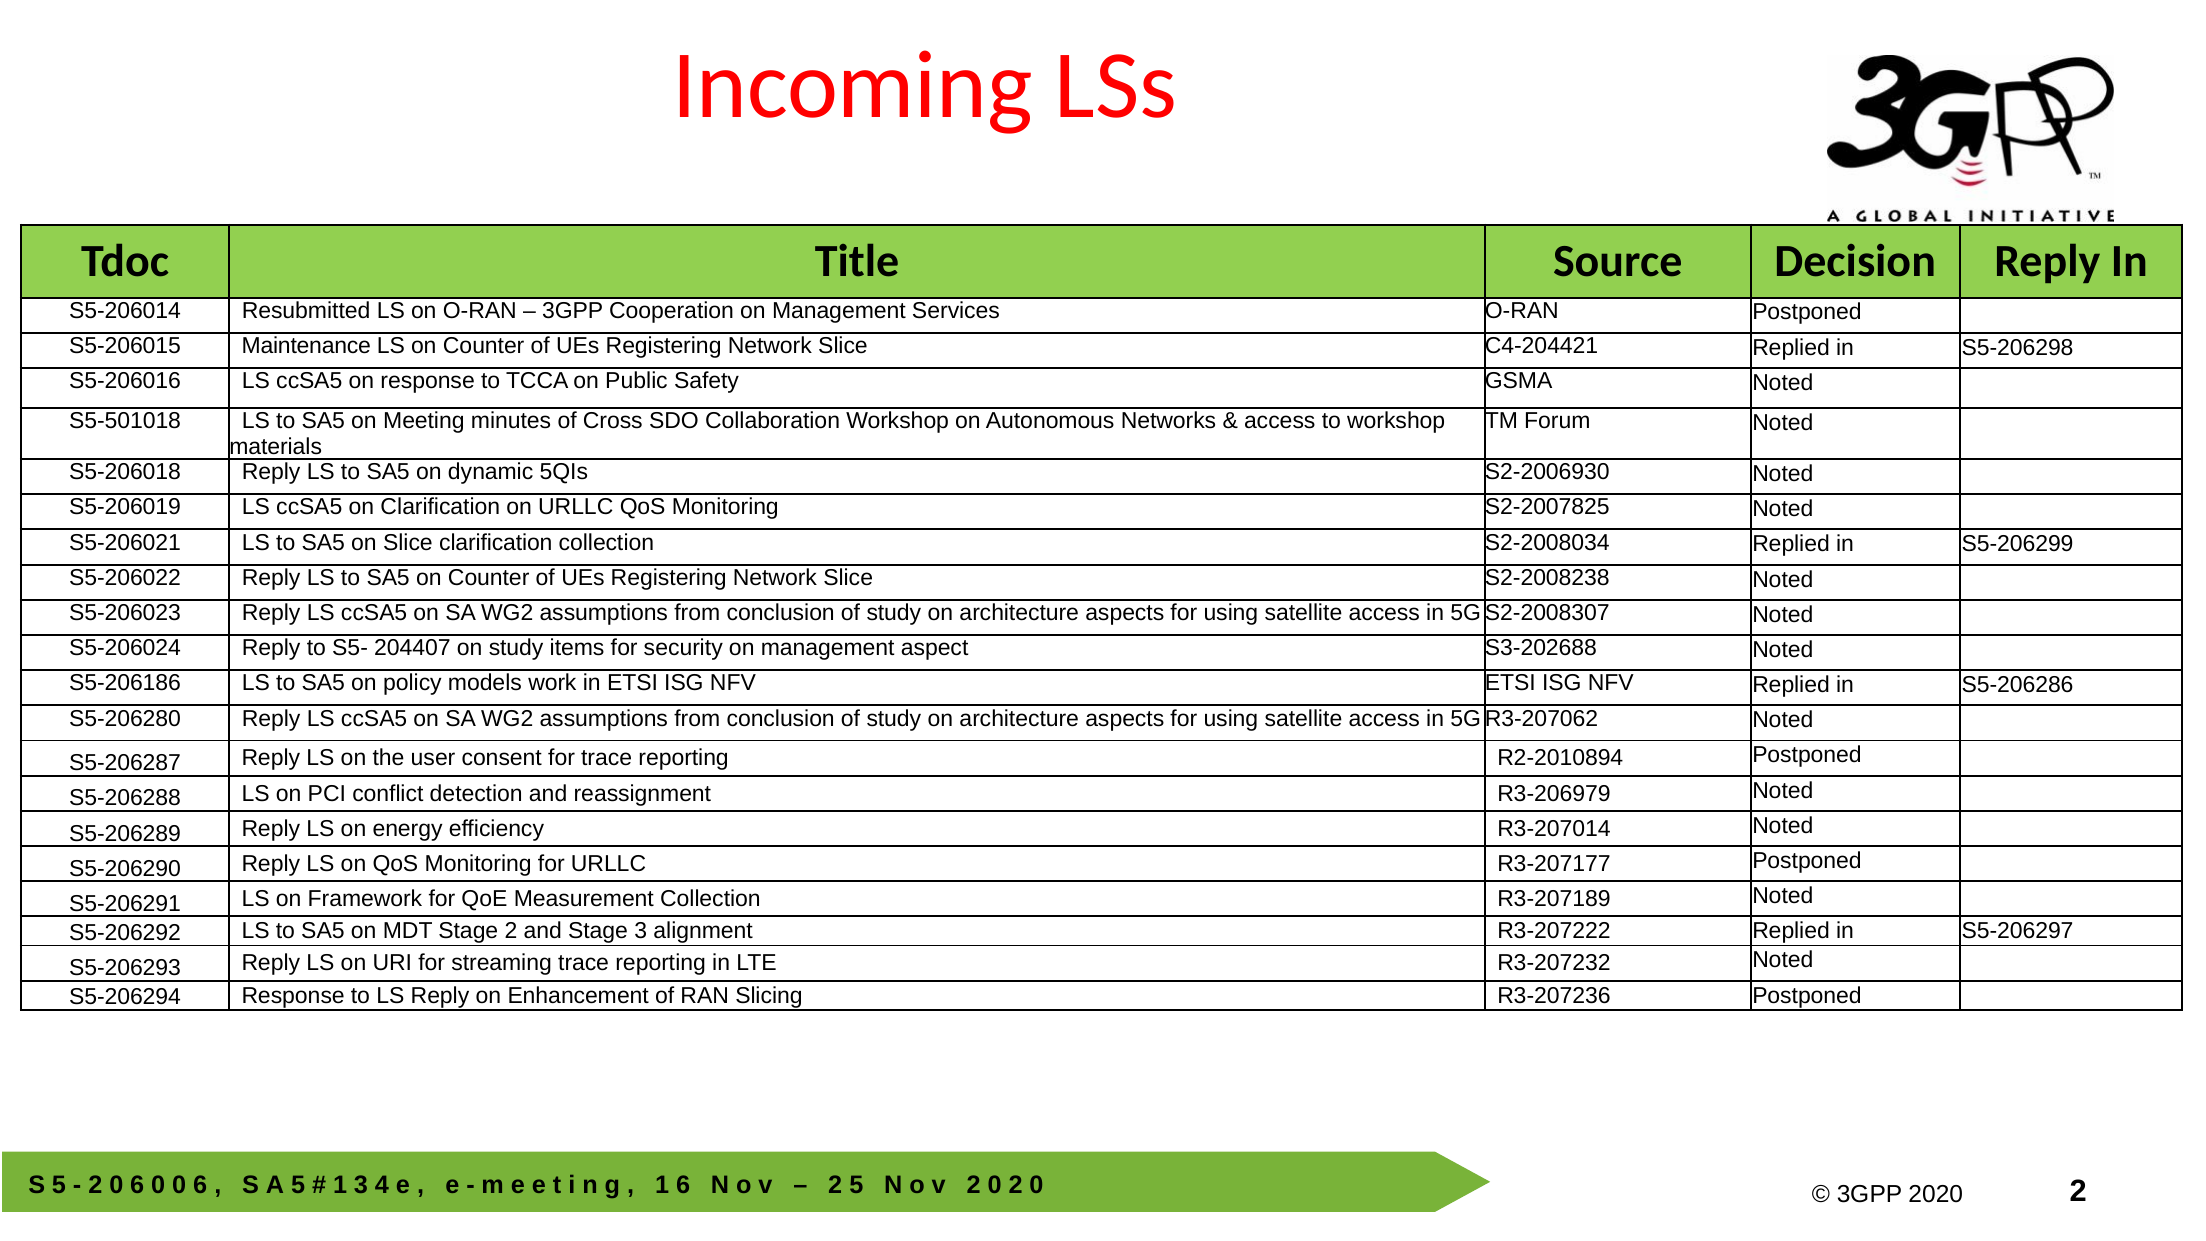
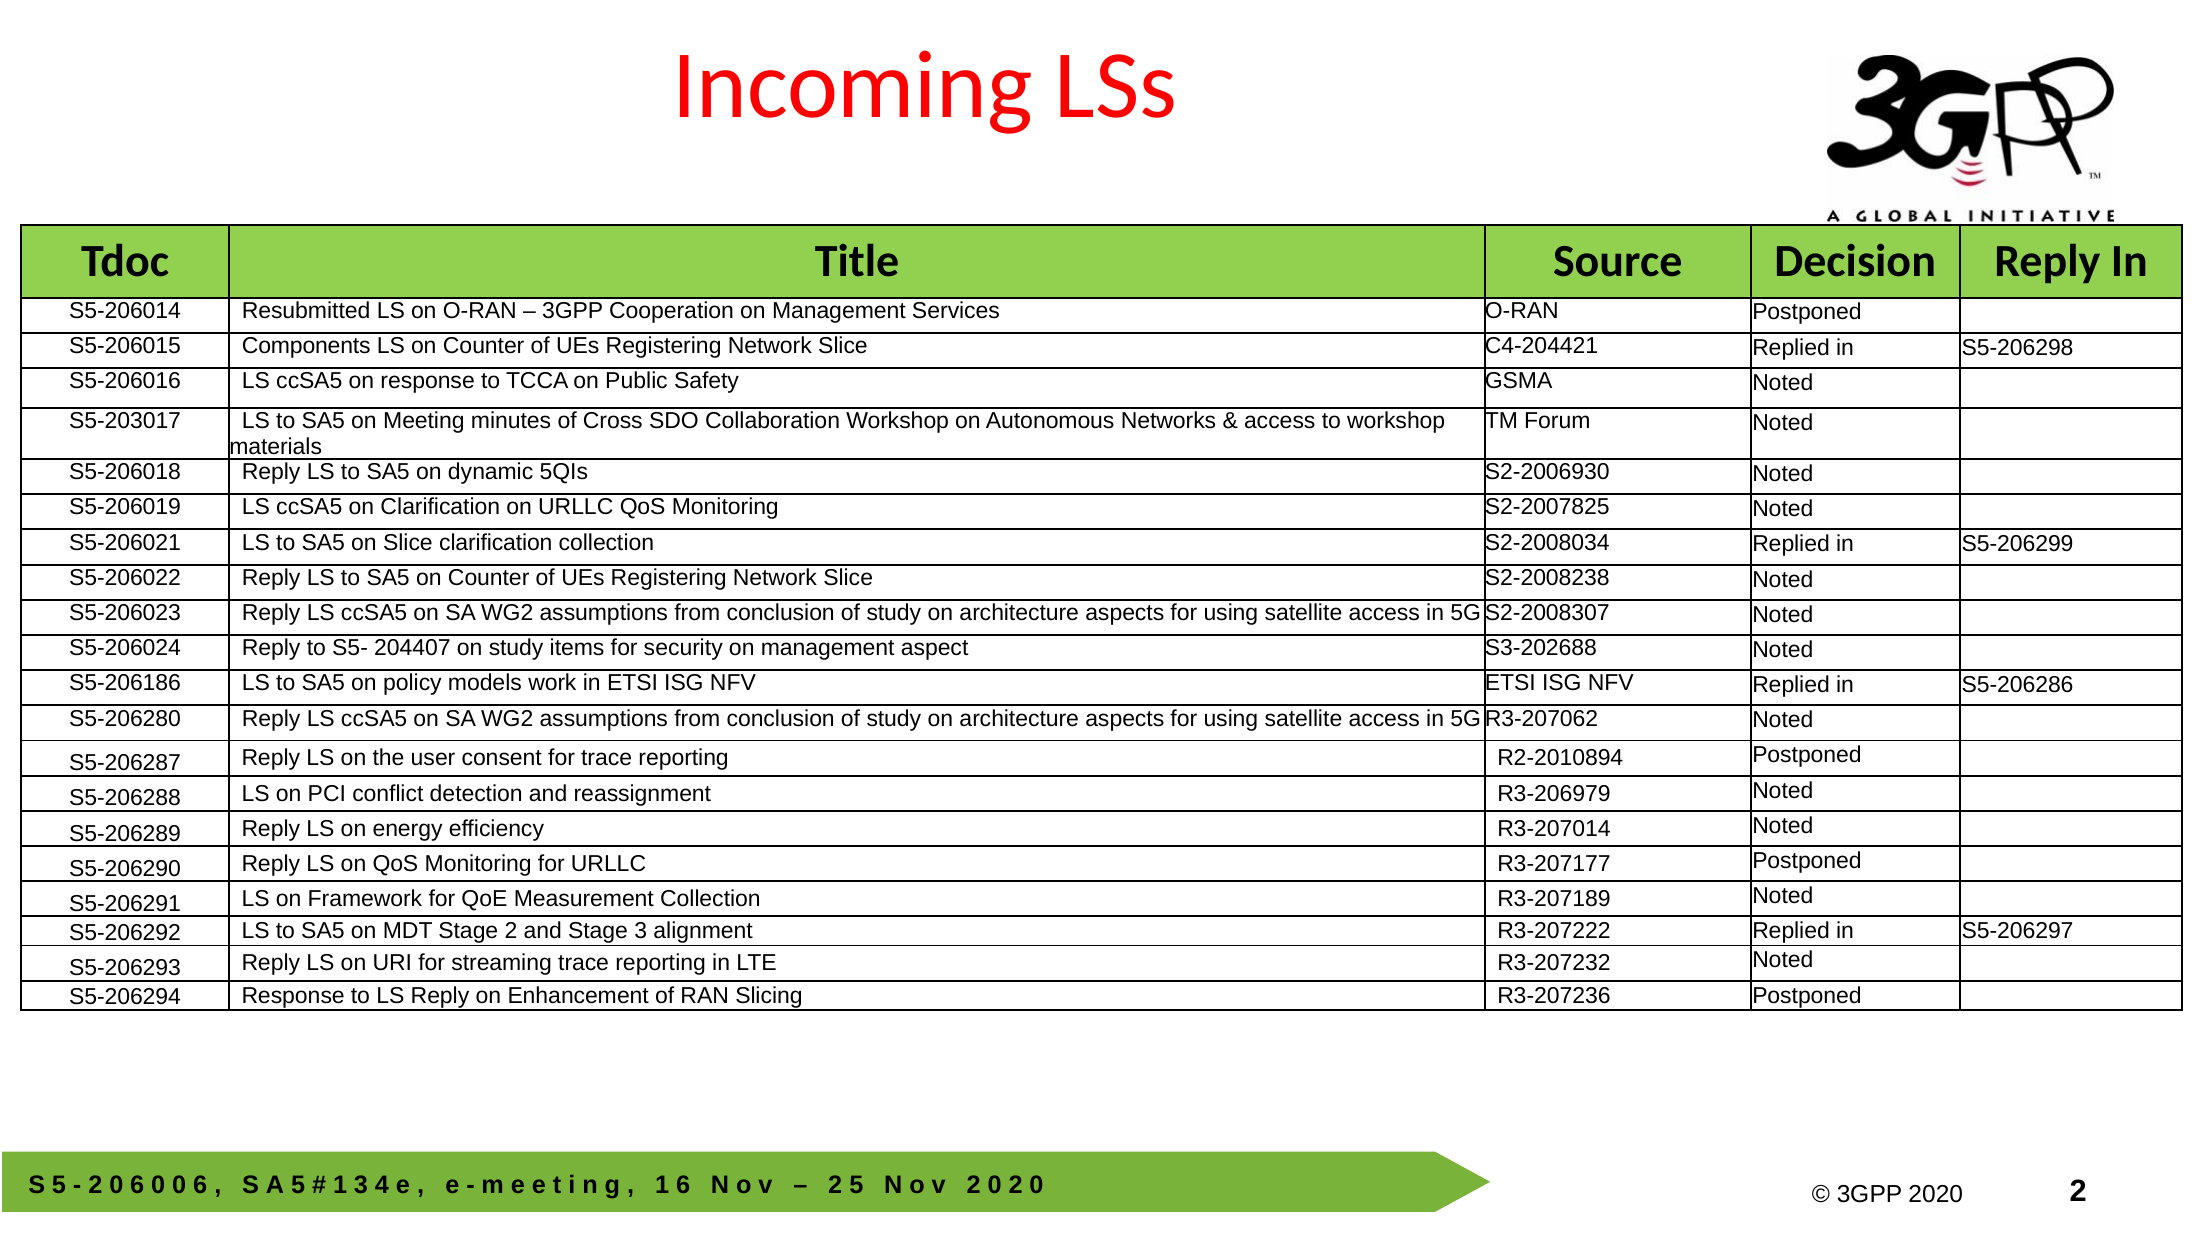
Maintenance: Maintenance -> Components (306, 346)
S5-501018: S5-501018 -> S5-203017 (125, 421)
